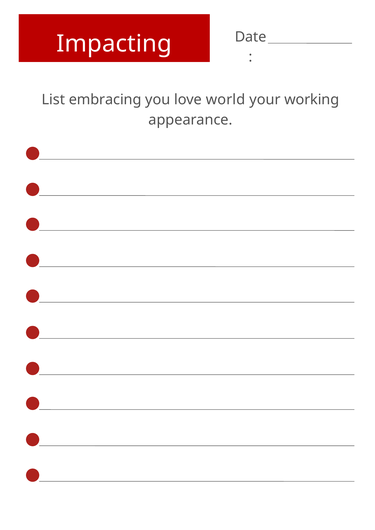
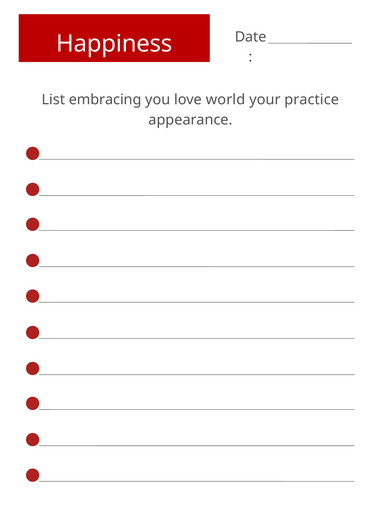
Impacting: Impacting -> Happiness (114, 44)
working: working -> practice (312, 100)
